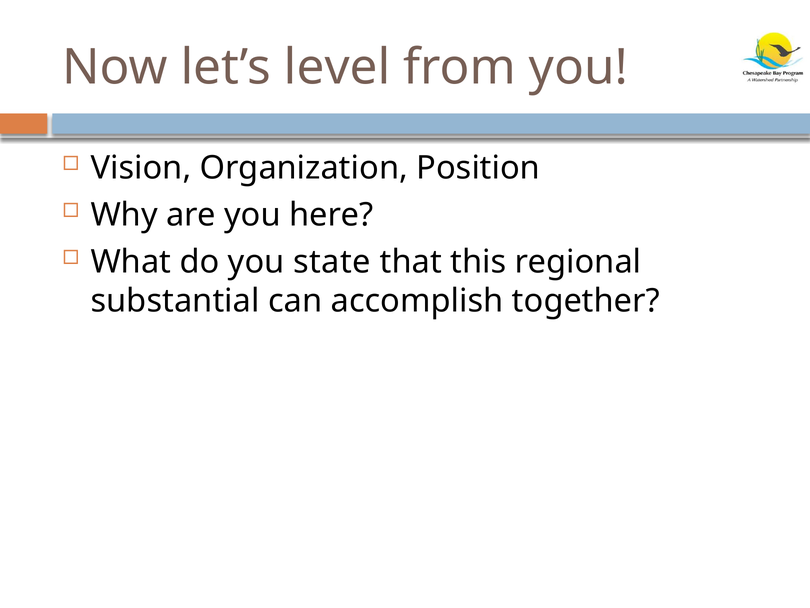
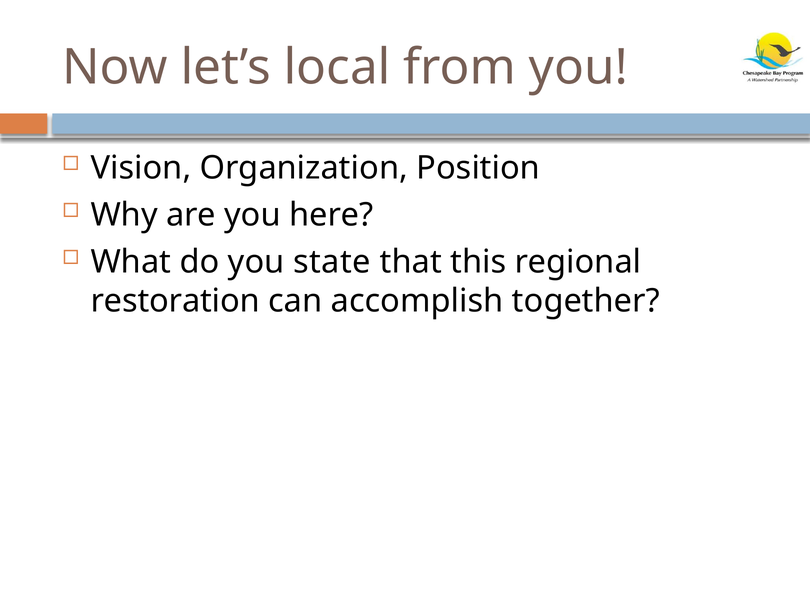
level: level -> local (337, 68)
substantial: substantial -> restoration (175, 301)
